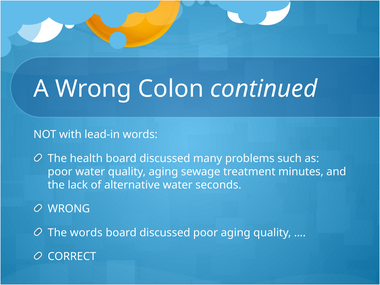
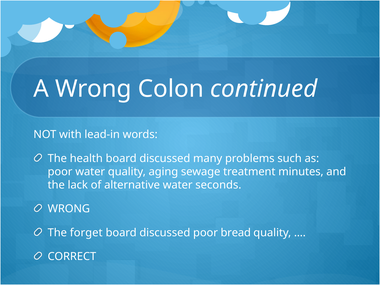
The words: words -> forget (86, 233)
poor aging: aging -> bread (236, 233)
